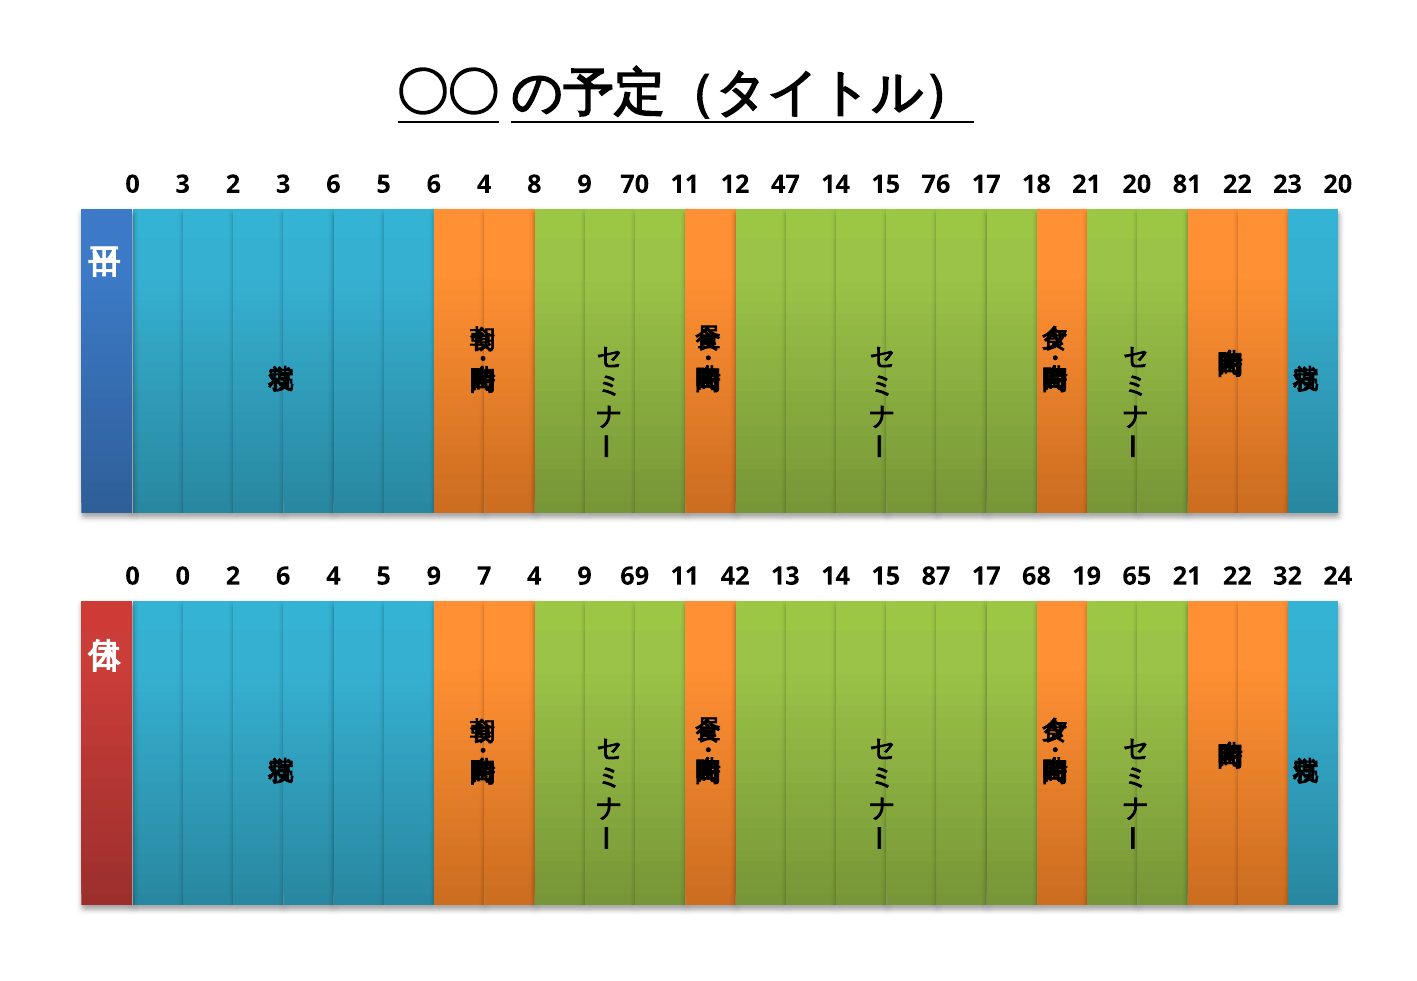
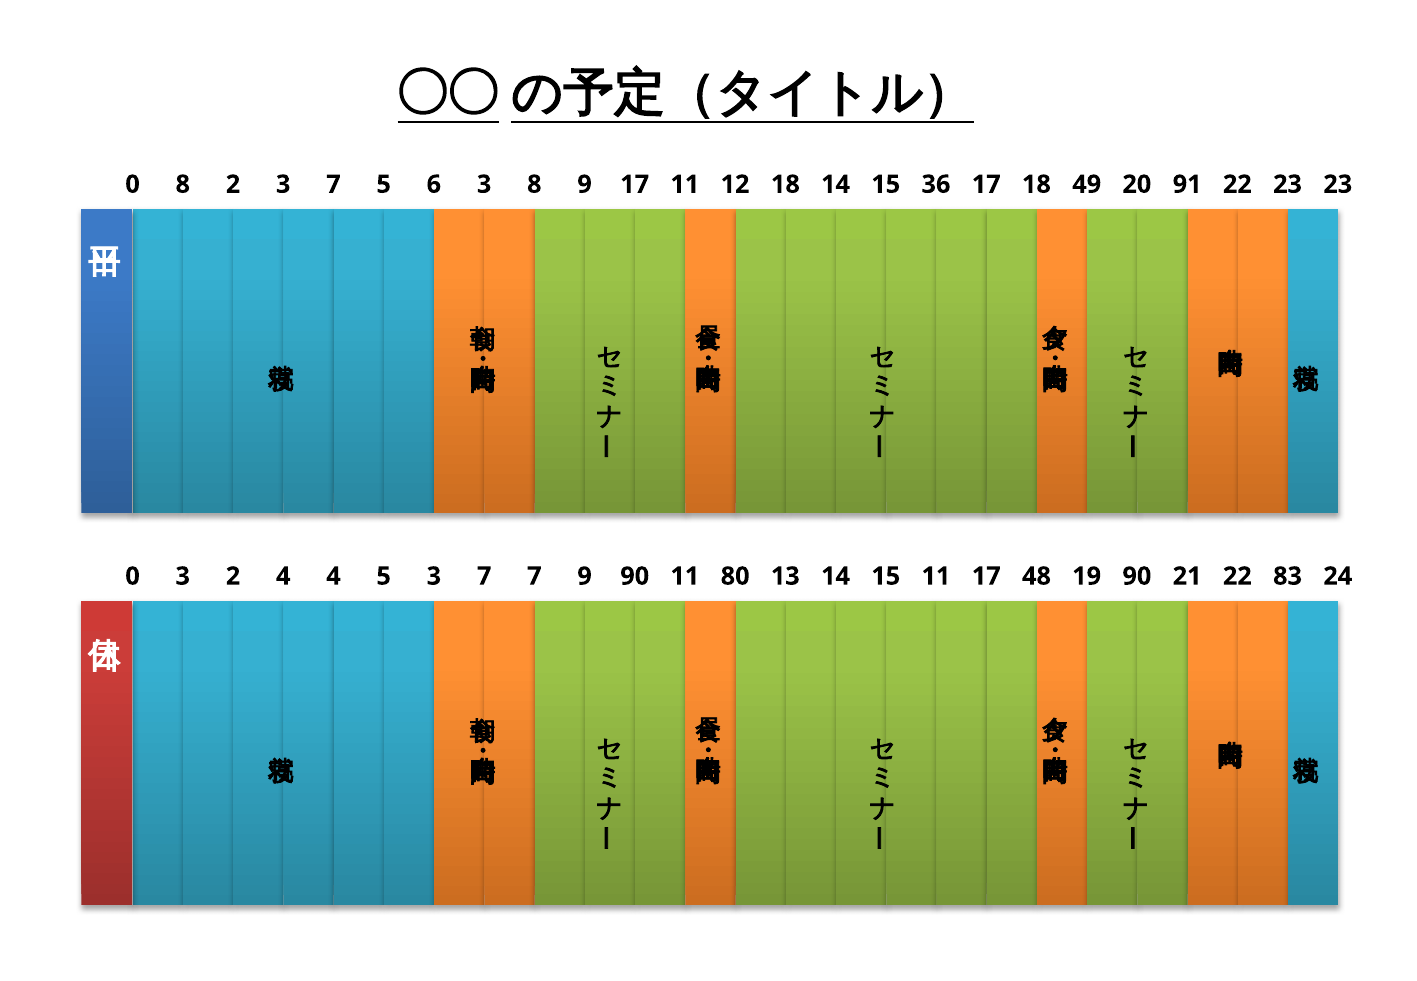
0 3: 3 -> 8 (183, 184)
2 3 6: 6 -> 7 (333, 184)
5 6 4: 4 -> 3 (484, 184)
9 70: 70 -> 17 (635, 184)
12 47: 47 -> 18 (785, 184)
76: 76 -> 36 (936, 184)
18 21: 21 -> 49 (1087, 184)
81: 81 -> 91 (1187, 184)
23 20: 20 -> 23 (1338, 184)
0 0: 0 -> 3 (183, 576)
2 6: 6 -> 4 (283, 576)
5 9: 9 -> 3 (434, 576)
7 4: 4 -> 7 (534, 576)
9 69: 69 -> 90 (635, 576)
42: 42 -> 80 (735, 576)
15 87: 87 -> 11 (936, 576)
68: 68 -> 48 (1036, 576)
19 65: 65 -> 90 (1137, 576)
32: 32 -> 83 (1288, 576)
